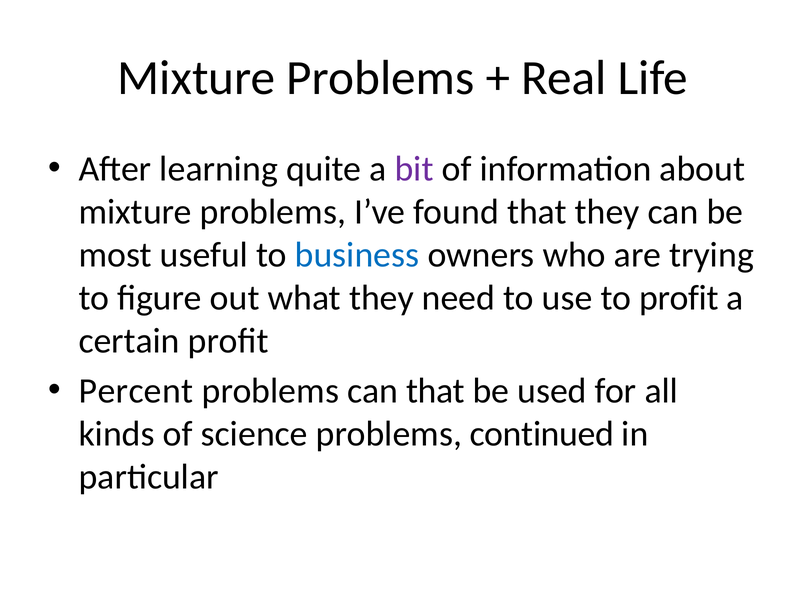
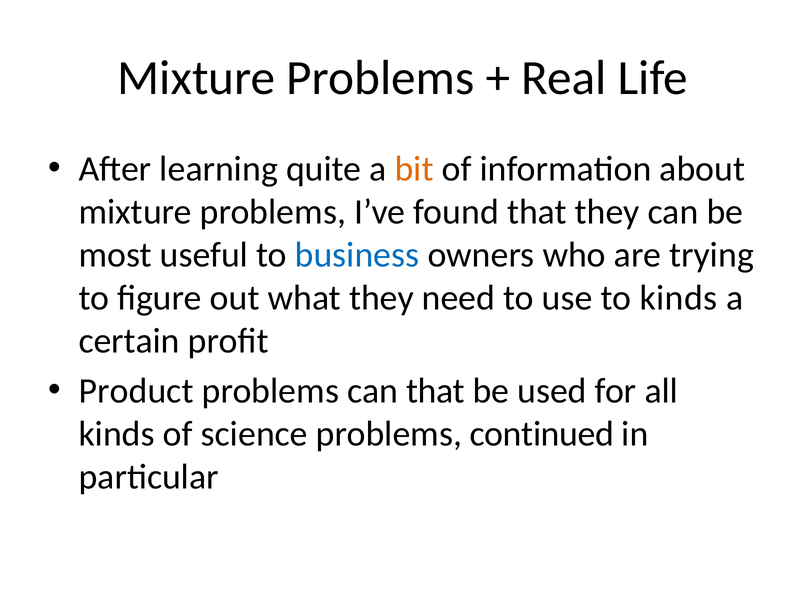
bit colour: purple -> orange (414, 169)
to profit: profit -> kinds (678, 298)
Percent: Percent -> Product (136, 391)
